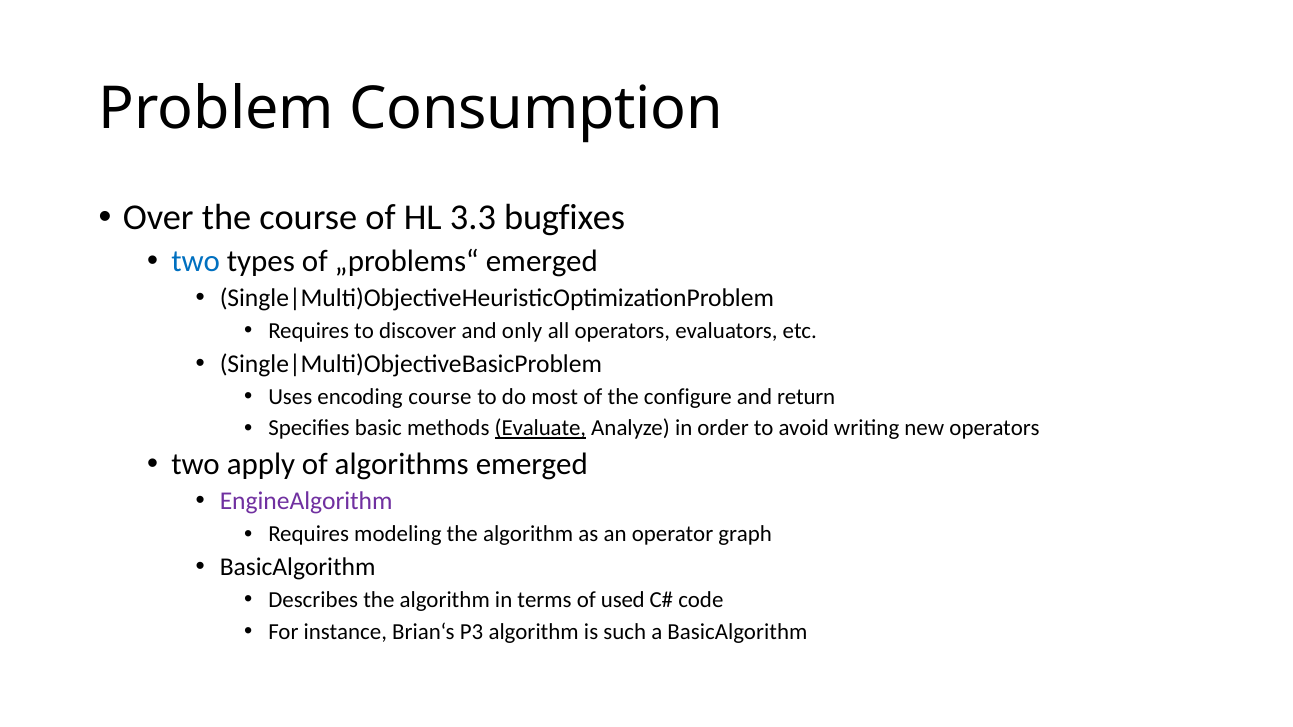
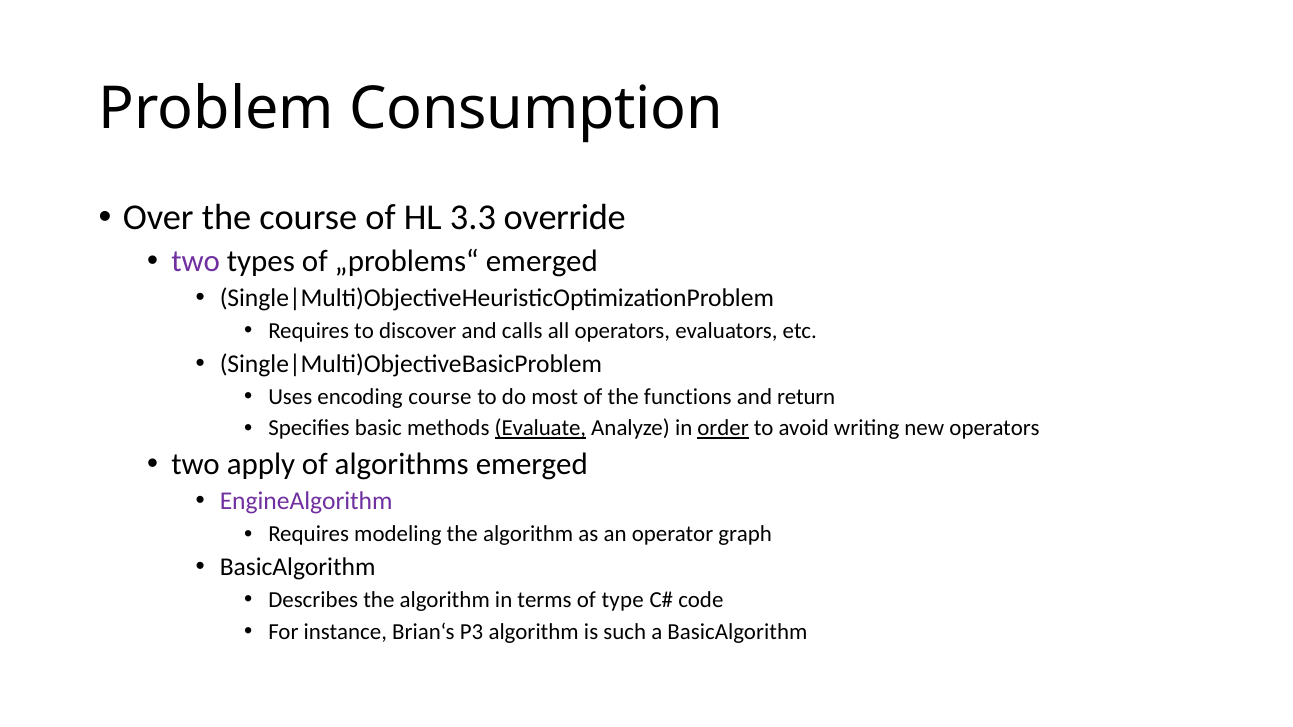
bugfixes: bugfixes -> override (565, 218)
two colour: blue -> purple (196, 261)
only: only -> calls (522, 331)
configure: configure -> functions (688, 397)
order underline: none -> present (723, 429)
used: used -> type (623, 600)
